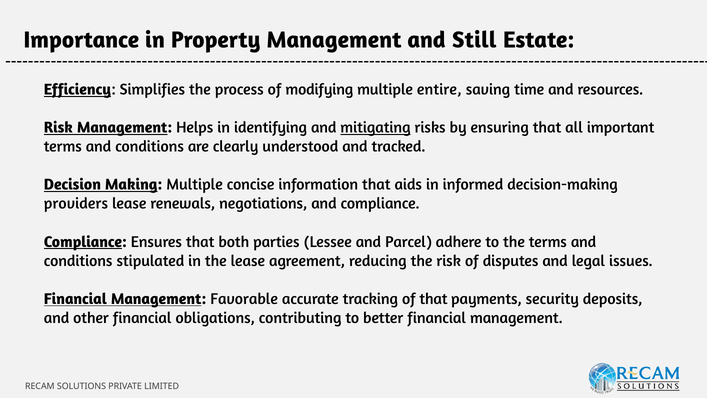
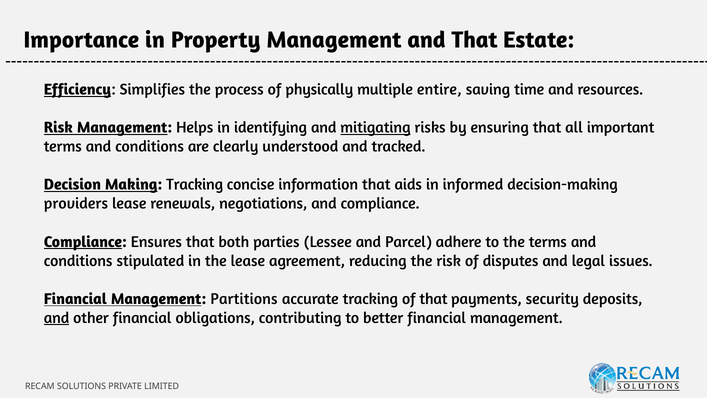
and Still: Still -> That (475, 40)
modifying: modifying -> physically (319, 90)
Making Multiple: Multiple -> Tracking (195, 185)
Favorable: Favorable -> Partitions (244, 299)
and underline: none -> present (57, 318)
